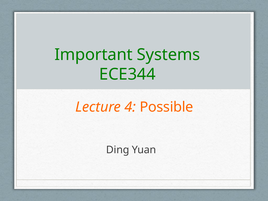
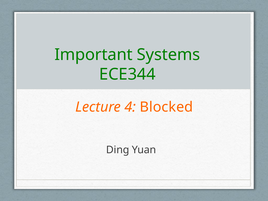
Possible: Possible -> Blocked (166, 107)
